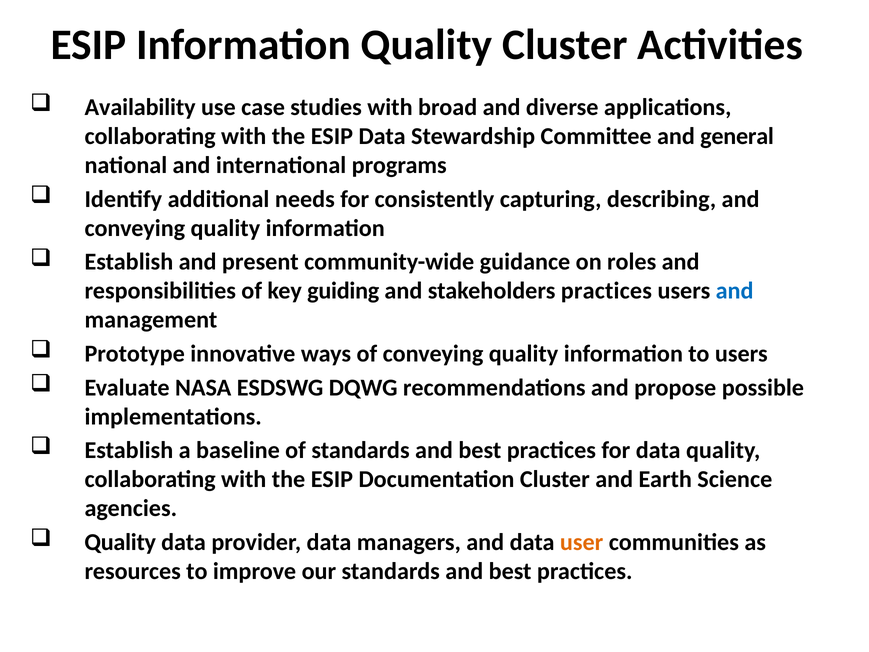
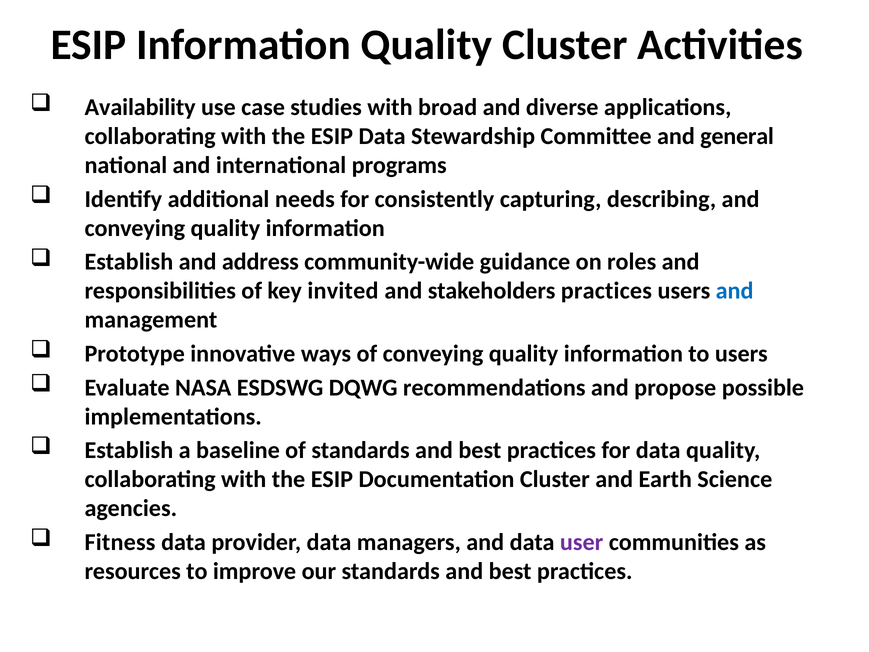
present: present -> address (260, 262)
guiding: guiding -> invited (343, 291)
Quality: Quality -> Fitness (120, 542)
user colour: orange -> purple (582, 542)
